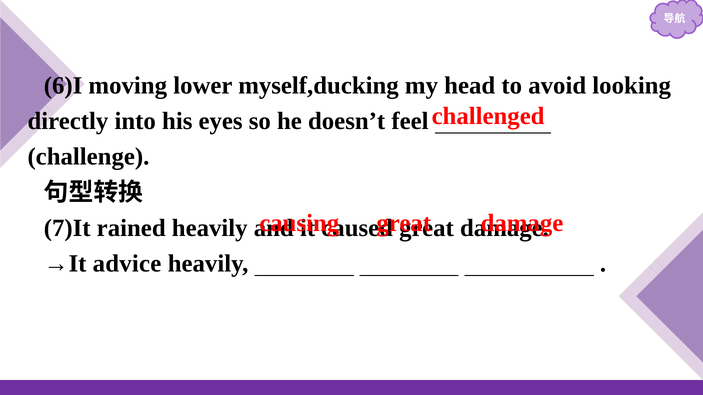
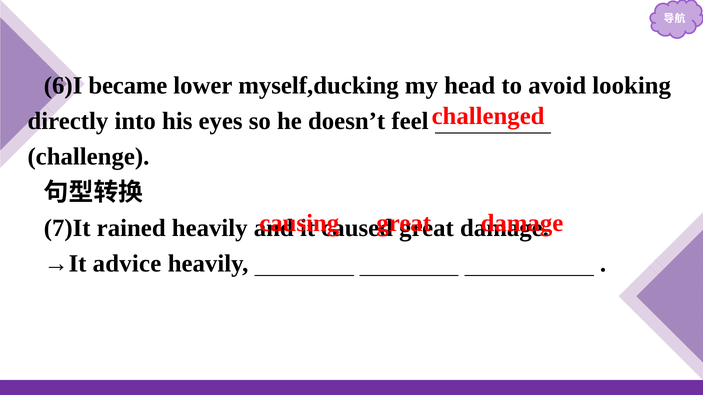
moving: moving -> became (128, 85)
